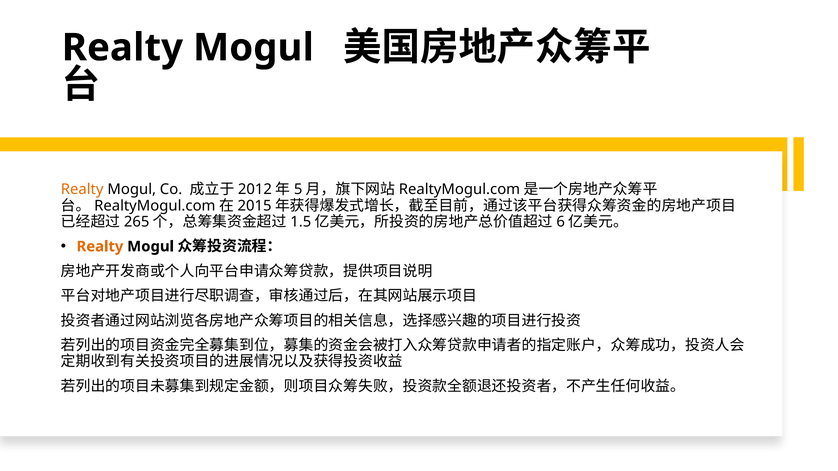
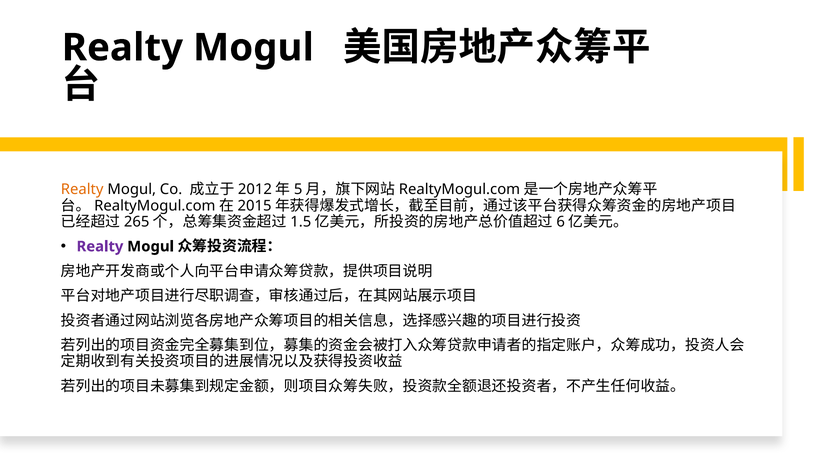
Realty colour: orange -> purple (100, 247)
